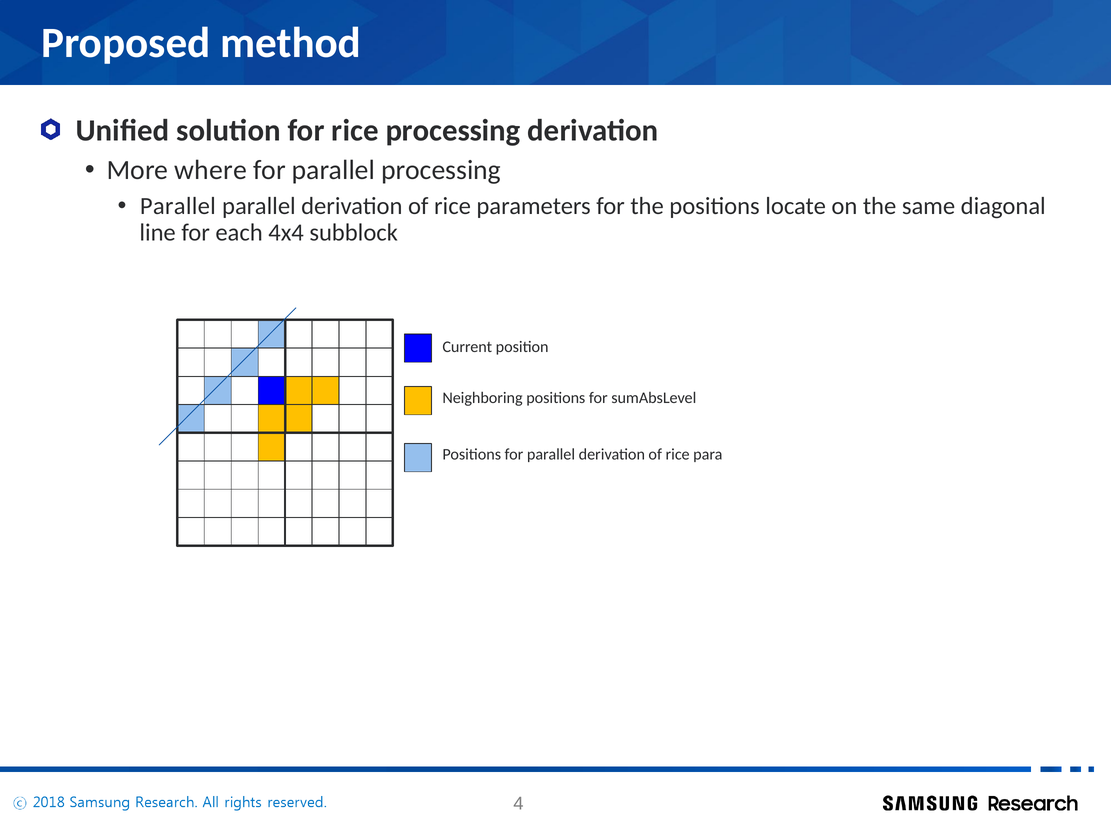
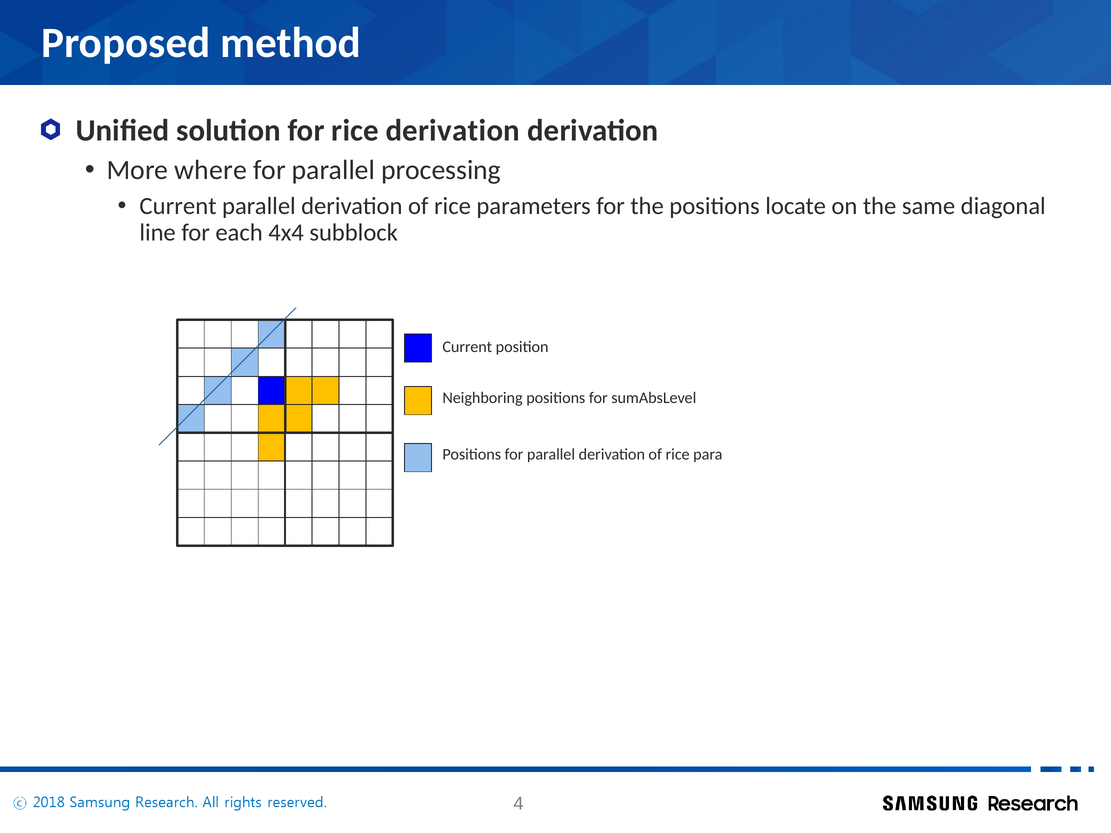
rice processing: processing -> derivation (453, 131)
Parallel: Parallel -> Current (178, 206)
